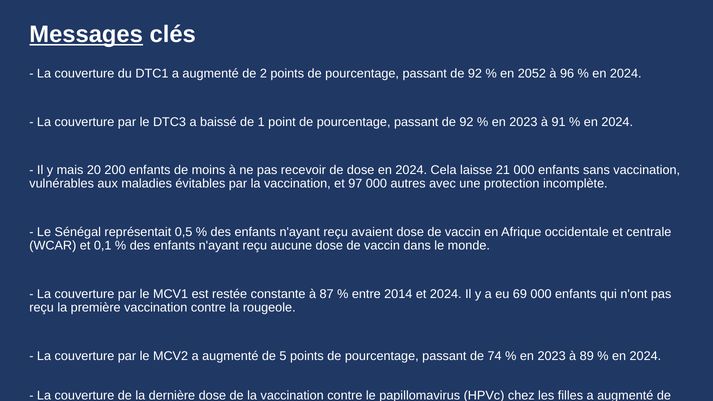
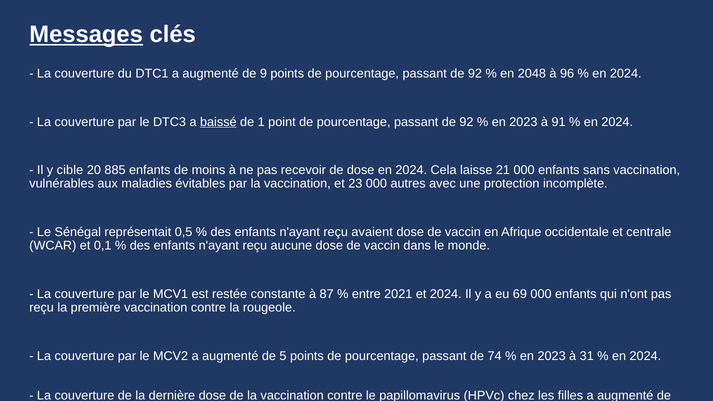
2: 2 -> 9 (263, 74)
2052: 2052 -> 2048 (532, 74)
baissé underline: none -> present (218, 122)
mais: mais -> cible (70, 170)
200: 200 -> 885 (115, 170)
97: 97 -> 23 (355, 184)
2014: 2014 -> 2021 (398, 294)
89: 89 -> 31 (587, 356)
